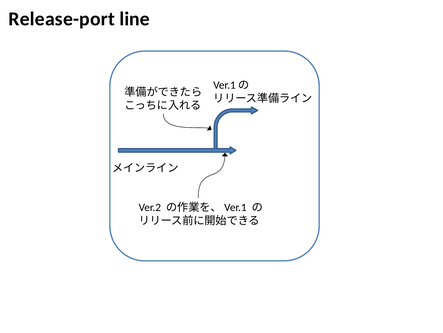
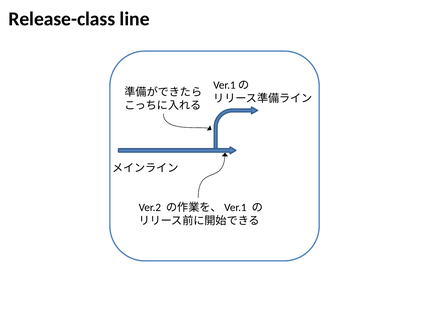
Release-port: Release-port -> Release-class (62, 19)
